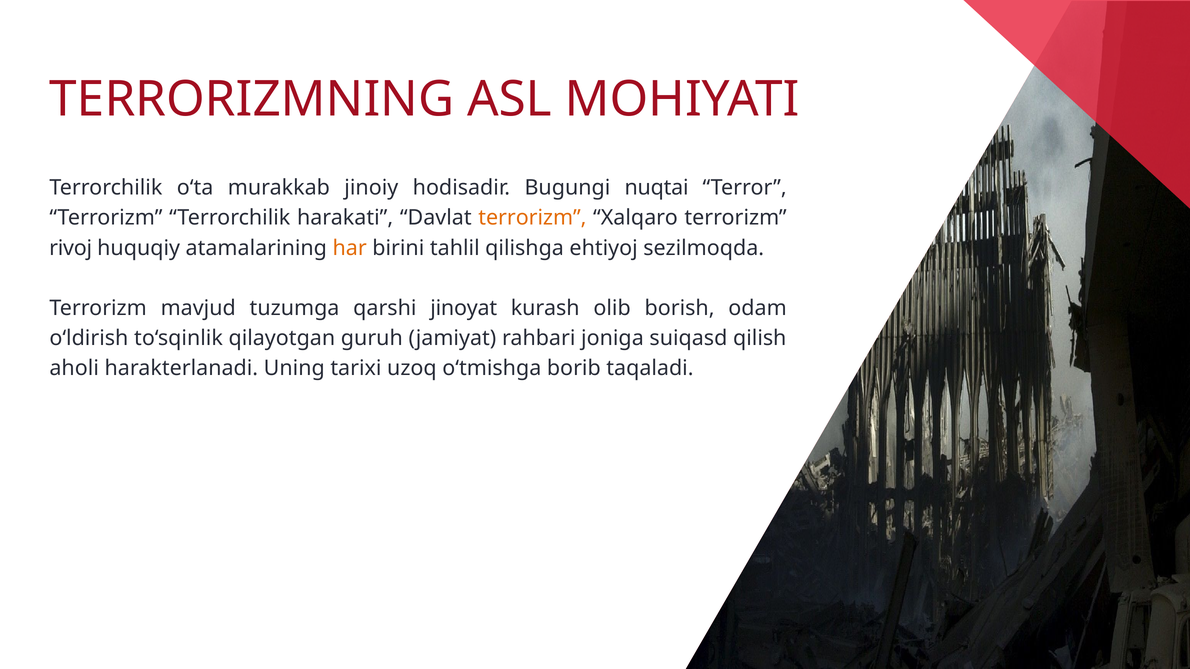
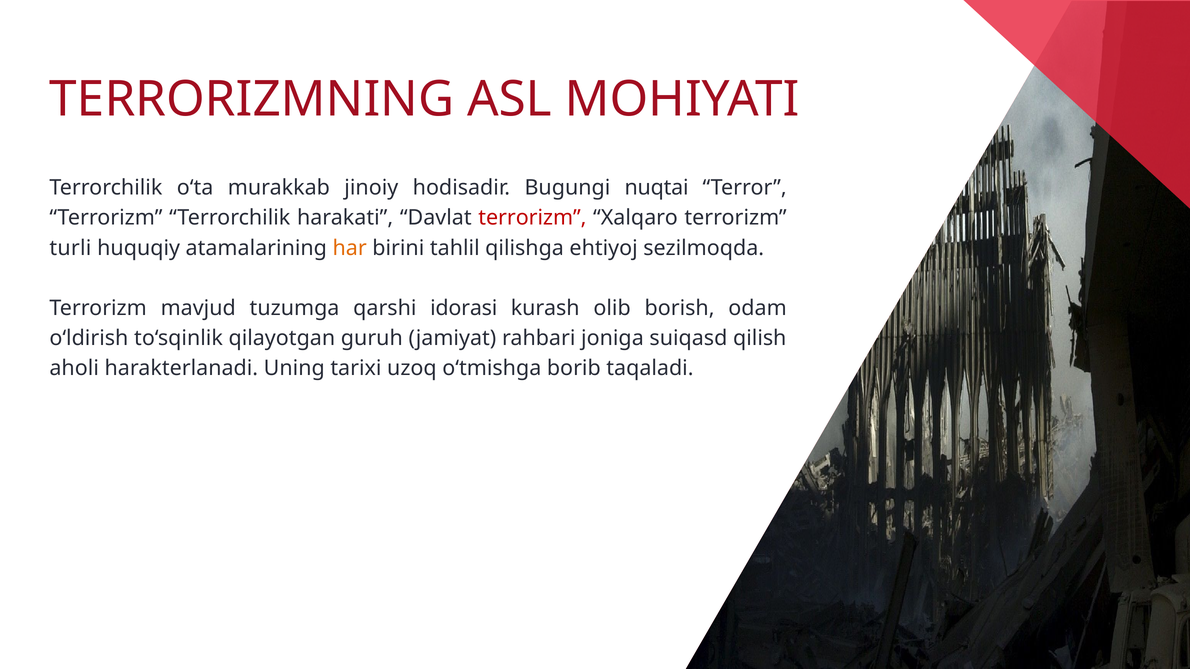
terrorizm colour: orange -> red (532, 218)
rivoj: rivoj -> turli (70, 248)
jinoyat: jinoyat -> idorasi (464, 308)
